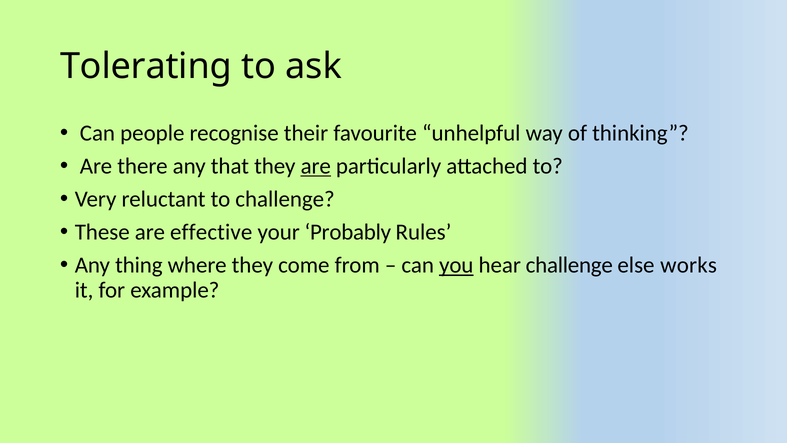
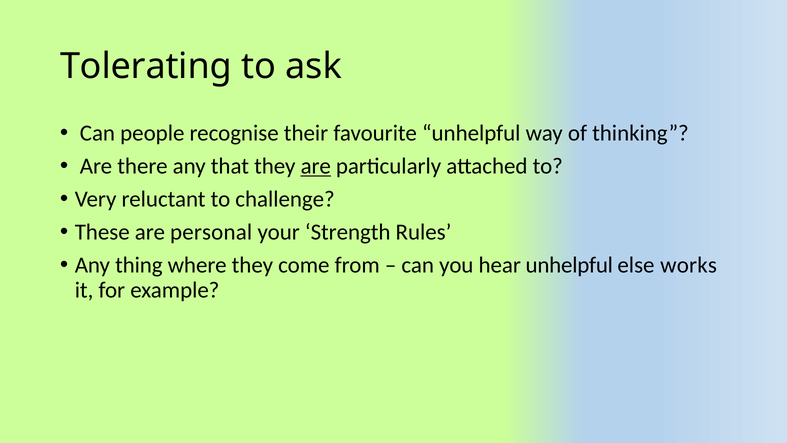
effective: effective -> personal (211, 232)
Probably: Probably -> Strength (348, 232)
you underline: present -> none (456, 265)
hear challenge: challenge -> unhelpful (569, 265)
